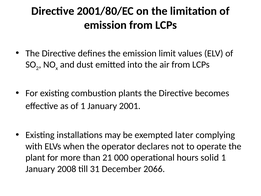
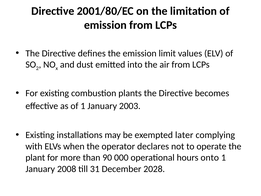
2001: 2001 -> 2003 (130, 106)
21: 21 -> 90 (107, 157)
solid: solid -> onto (210, 157)
2066: 2066 -> 2028 (154, 169)
